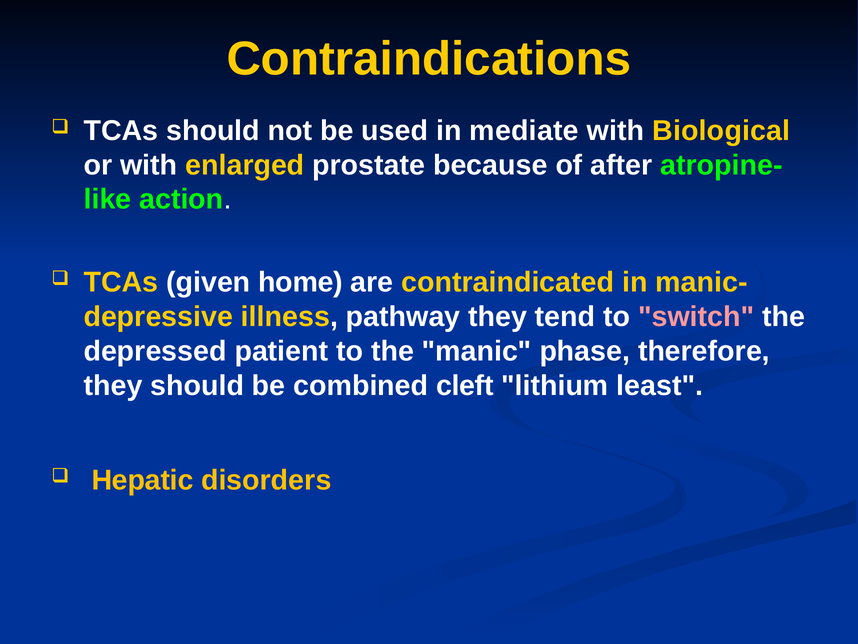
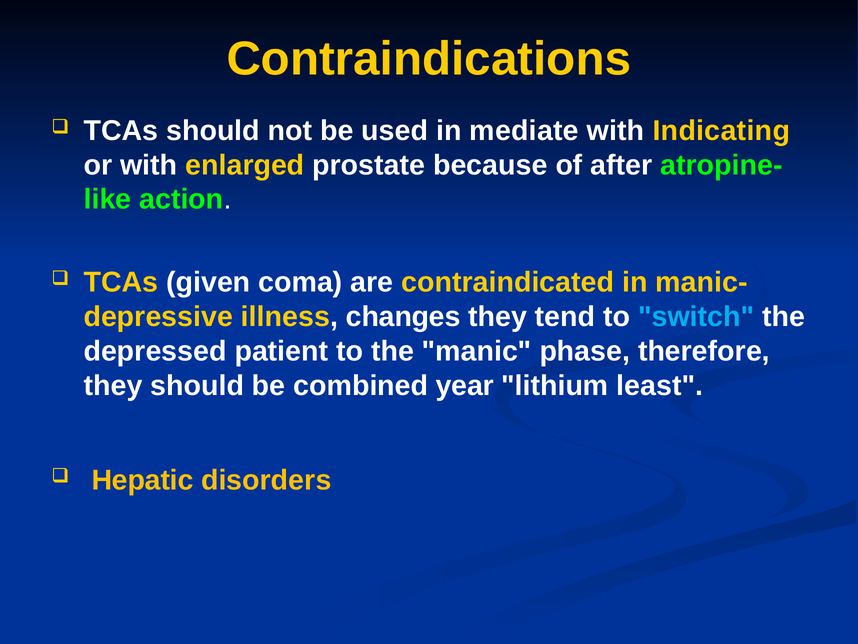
Biological: Biological -> Indicating (721, 131)
home: home -> coma (300, 282)
pathway: pathway -> changes (403, 317)
switch colour: pink -> light blue (696, 317)
cleft: cleft -> year (465, 385)
